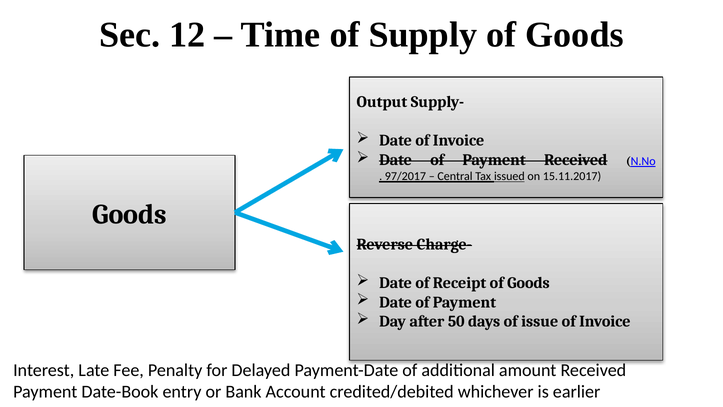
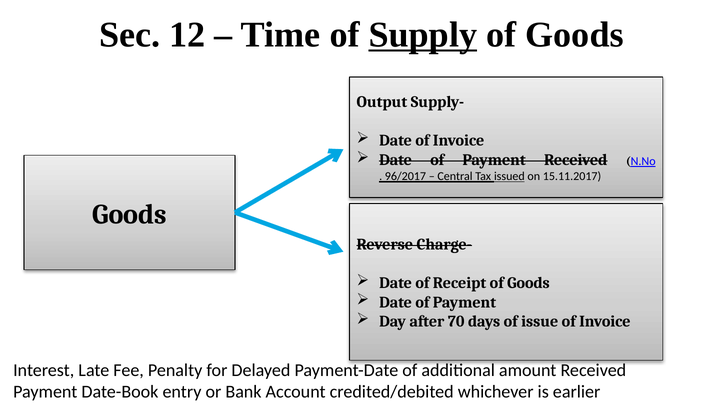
Supply underline: none -> present (423, 35)
97/2017: 97/2017 -> 96/2017 (405, 176)
50: 50 -> 70 (456, 321)
